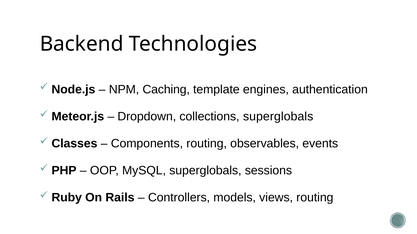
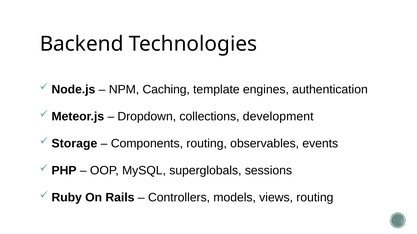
collections superglobals: superglobals -> development (278, 117)
Classes: Classes -> Storage (74, 144)
